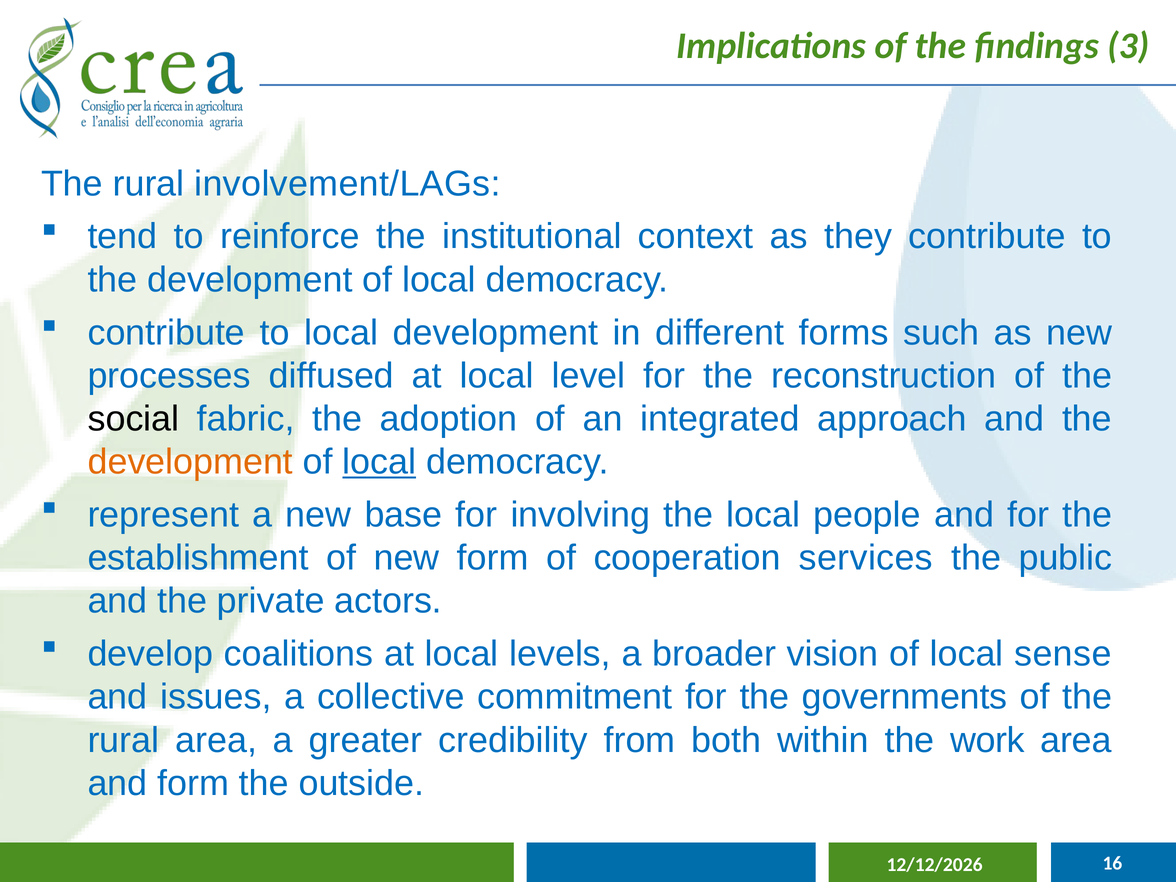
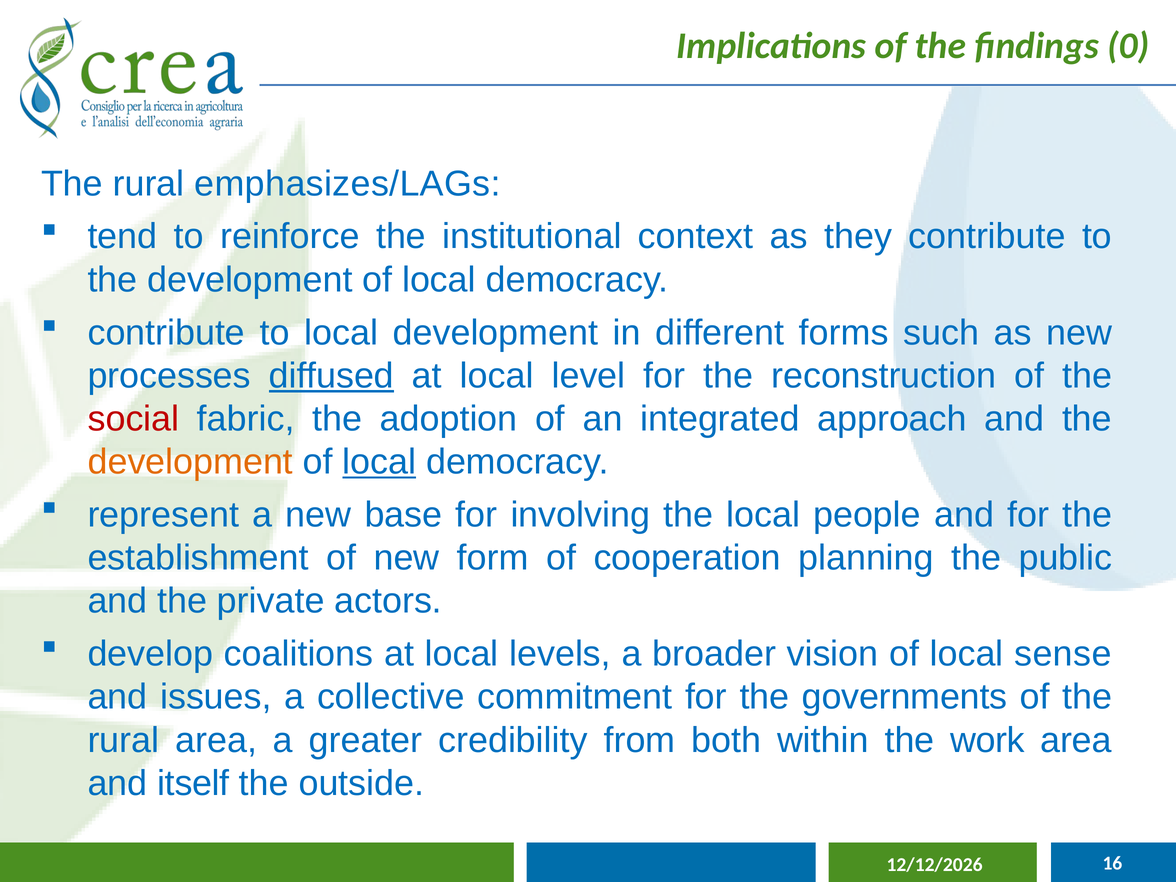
3: 3 -> 0 (1128, 46)
involvement/LAGs: involvement/LAGs -> emphasizes/LAGs (348, 184)
diffused underline: none -> present (331, 376)
social colour: black -> red (134, 419)
services: services -> planning (866, 558)
and form: form -> itself (193, 783)
